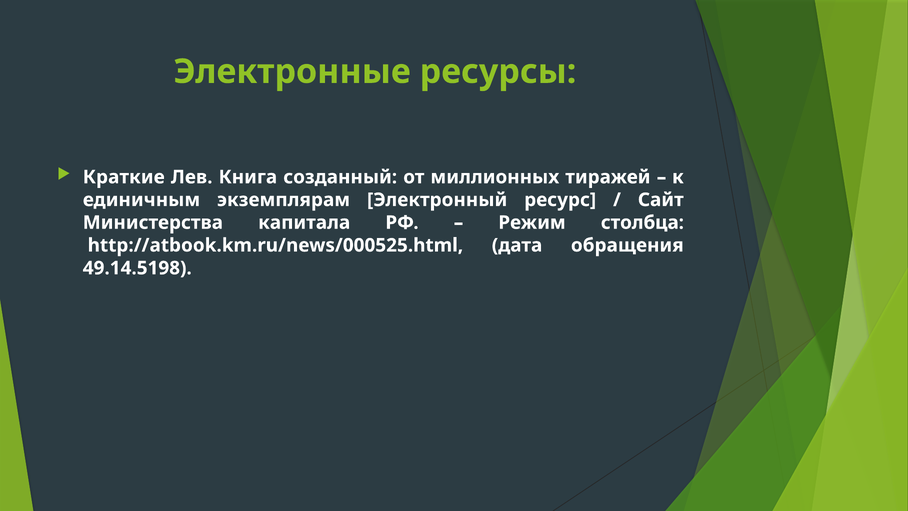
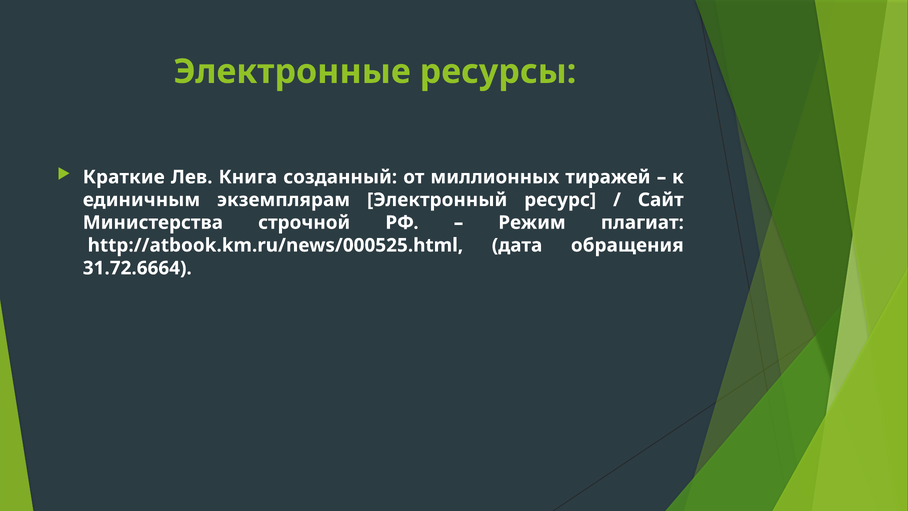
капитала: капитала -> строчной (304, 223)
столбца: столбца -> плагиат (642, 223)
49.14.5198: 49.14.5198 -> 31.72.6664 (137, 268)
